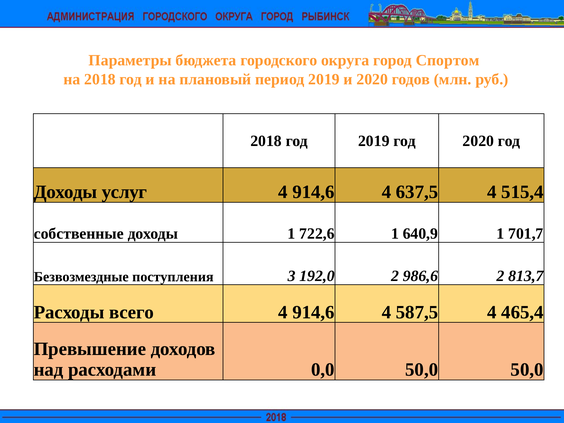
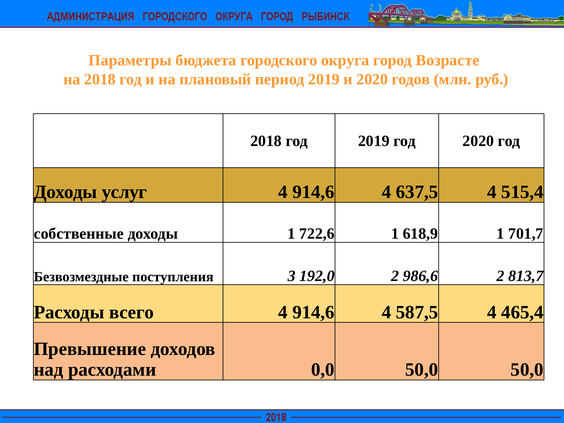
Спортом: Спортом -> Возрасте (448, 60)
640,9: 640,9 -> 618,9 (420, 234)
